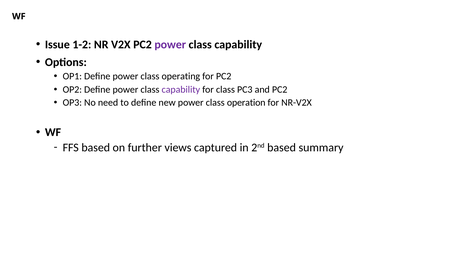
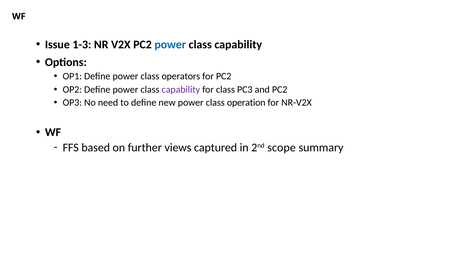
1-2: 1-2 -> 1-3 (82, 45)
power colour: purple -> blue (170, 45)
operating: operating -> operators (181, 76)
2nd based: based -> scope (282, 148)
